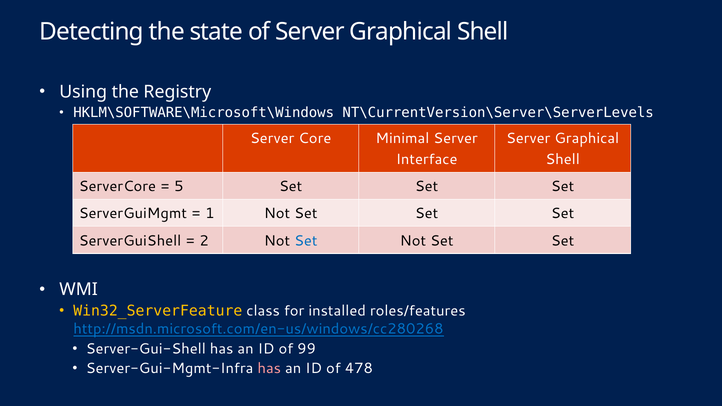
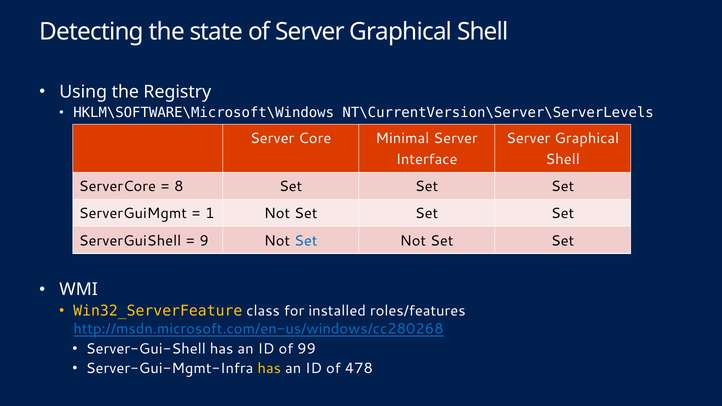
5: 5 -> 8 (179, 187)
2: 2 -> 9 (204, 241)
has colour: pink -> yellow (269, 369)
